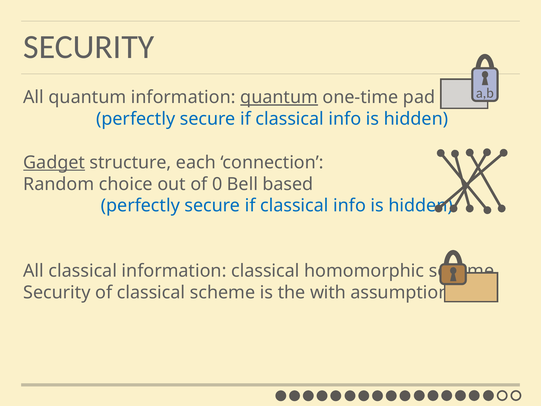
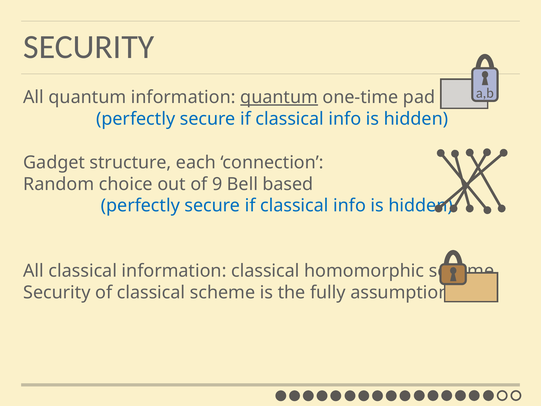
Gadget underline: present -> none (54, 162)
0: 0 -> 9 (217, 184)
with: with -> fully (328, 292)
